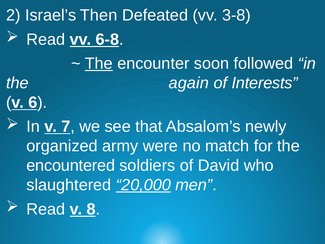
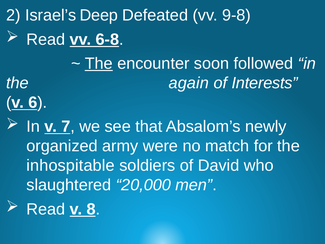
Then: Then -> Deep (99, 15)
3-8: 3-8 -> 9-8 (236, 15)
encountered: encountered -> inhospitable (71, 165)
20,000 underline: present -> none (143, 185)
